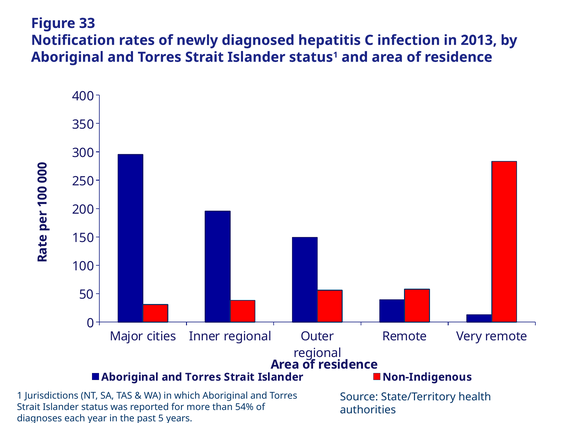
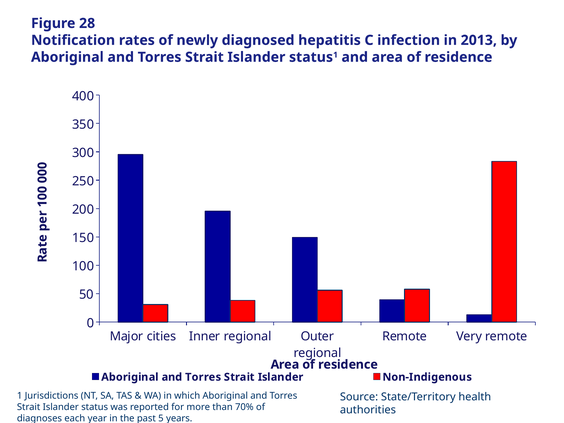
33: 33 -> 28 (87, 23)
54%: 54% -> 70% (244, 407)
